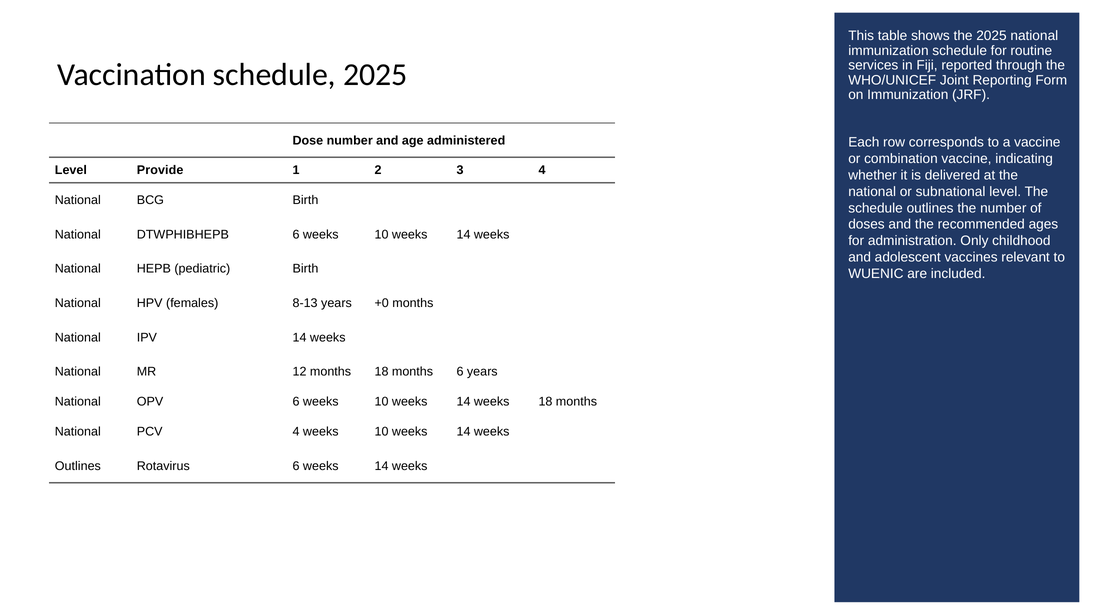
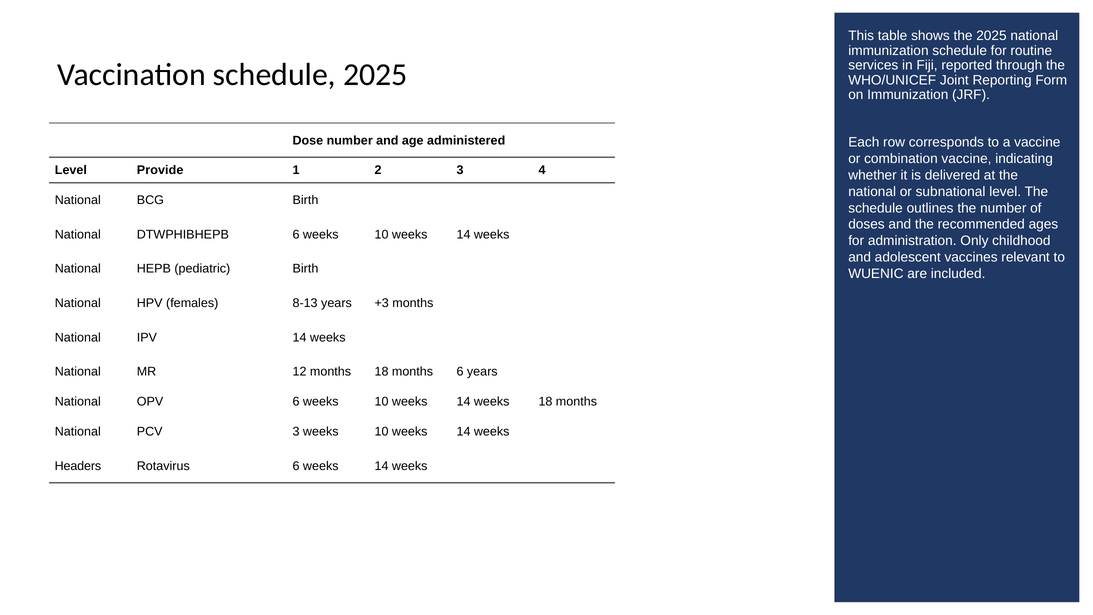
+0: +0 -> +3 (382, 303)
PCV 4: 4 -> 3 (296, 431)
Outlines: Outlines -> Headers (78, 466)
